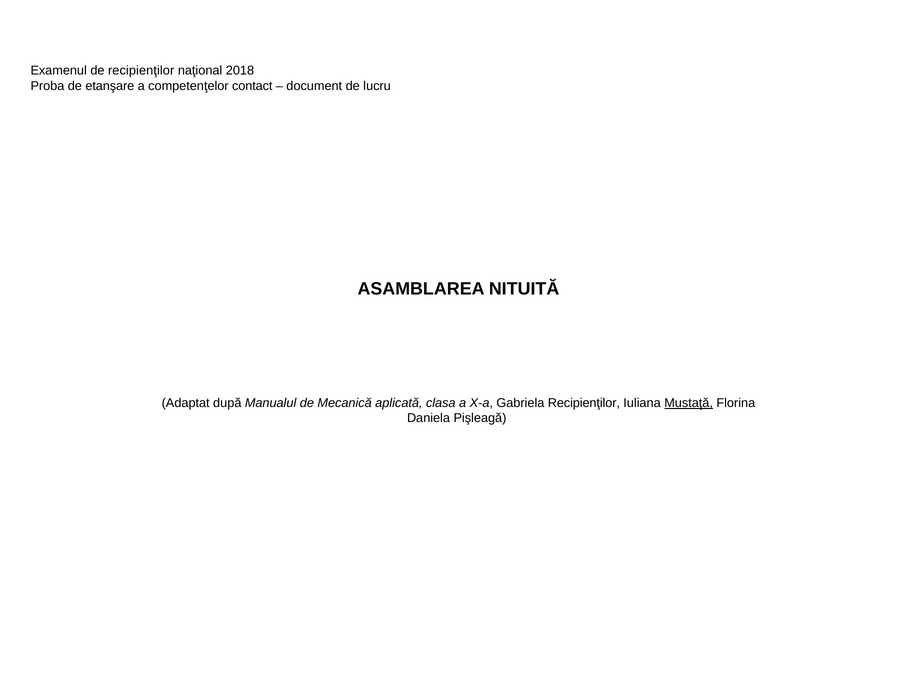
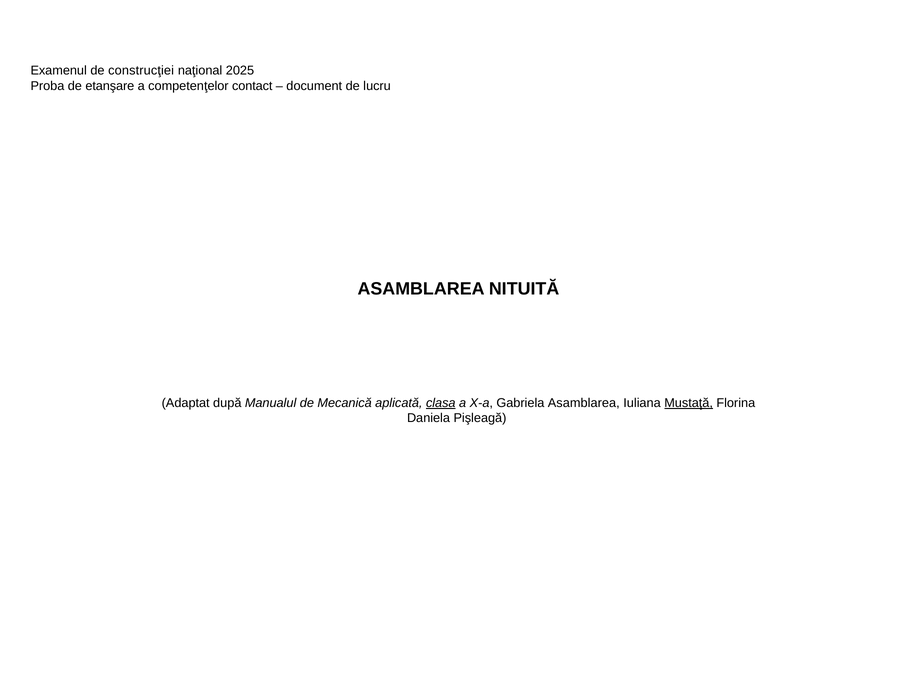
de recipienţilor: recipienţilor -> construcţiei (141, 71)
2018: 2018 -> 2025 (240, 71)
clasa underline: none -> present (441, 403)
Gabriela Recipienţilor: Recipienţilor -> Asamblarea (584, 403)
